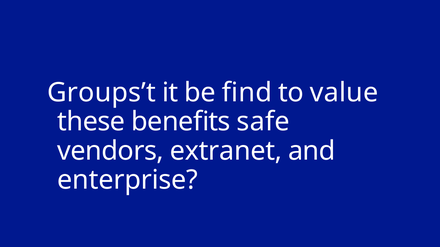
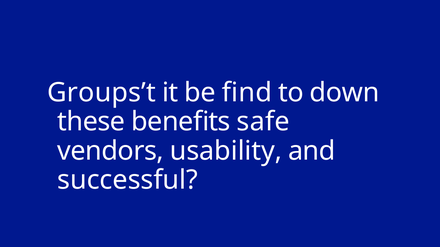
value: value -> down (344, 93)
extranet: extranet -> usability (226, 151)
enterprise: enterprise -> successful (128, 180)
